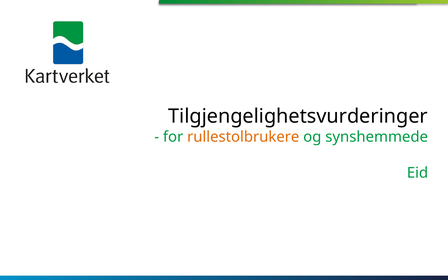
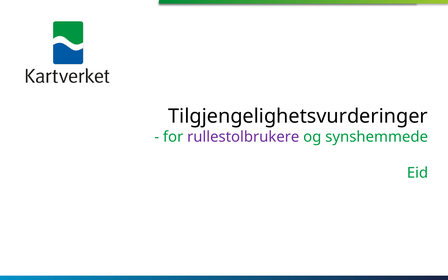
rullestolbrukere colour: orange -> purple (243, 137)
